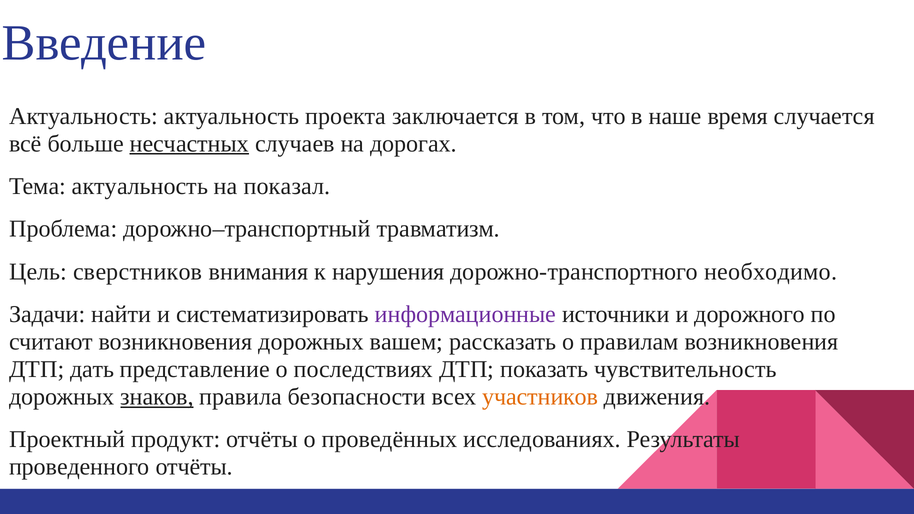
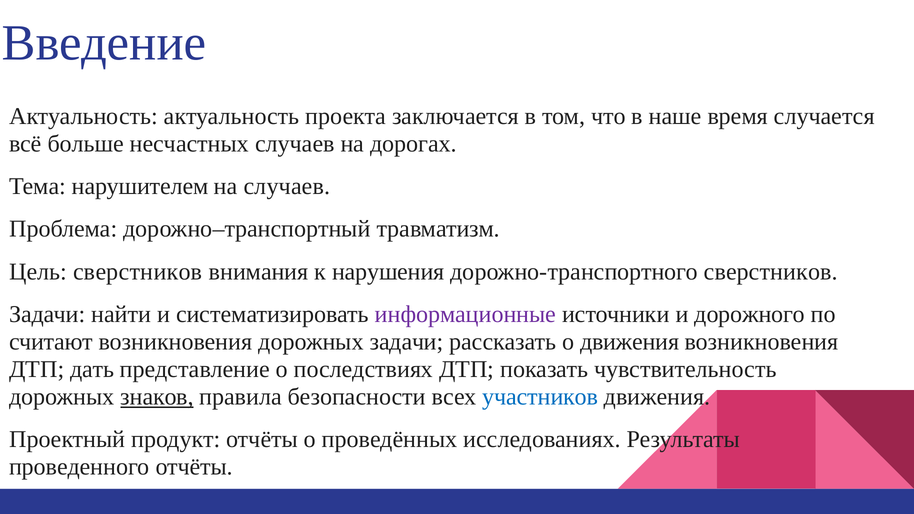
несчастных underline: present -> none (189, 144)
Тема актуальность: актуальность -> нарушителем (140, 186)
на показал: показал -> случаев (287, 186)
дорожно-транспортного необходимо: необходимо -> сверстников (771, 272)
дорожных вашем: вашем -> задачи (407, 342)
о правилам: правилам -> движения (630, 342)
участников colour: orange -> blue (540, 397)
